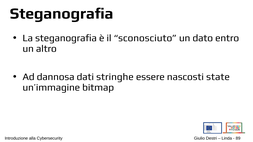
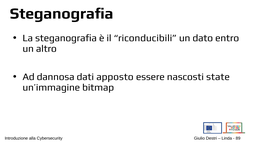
sconosciuto: sconosciuto -> riconducibili (145, 38)
stringhe: stringhe -> apposto (115, 77)
